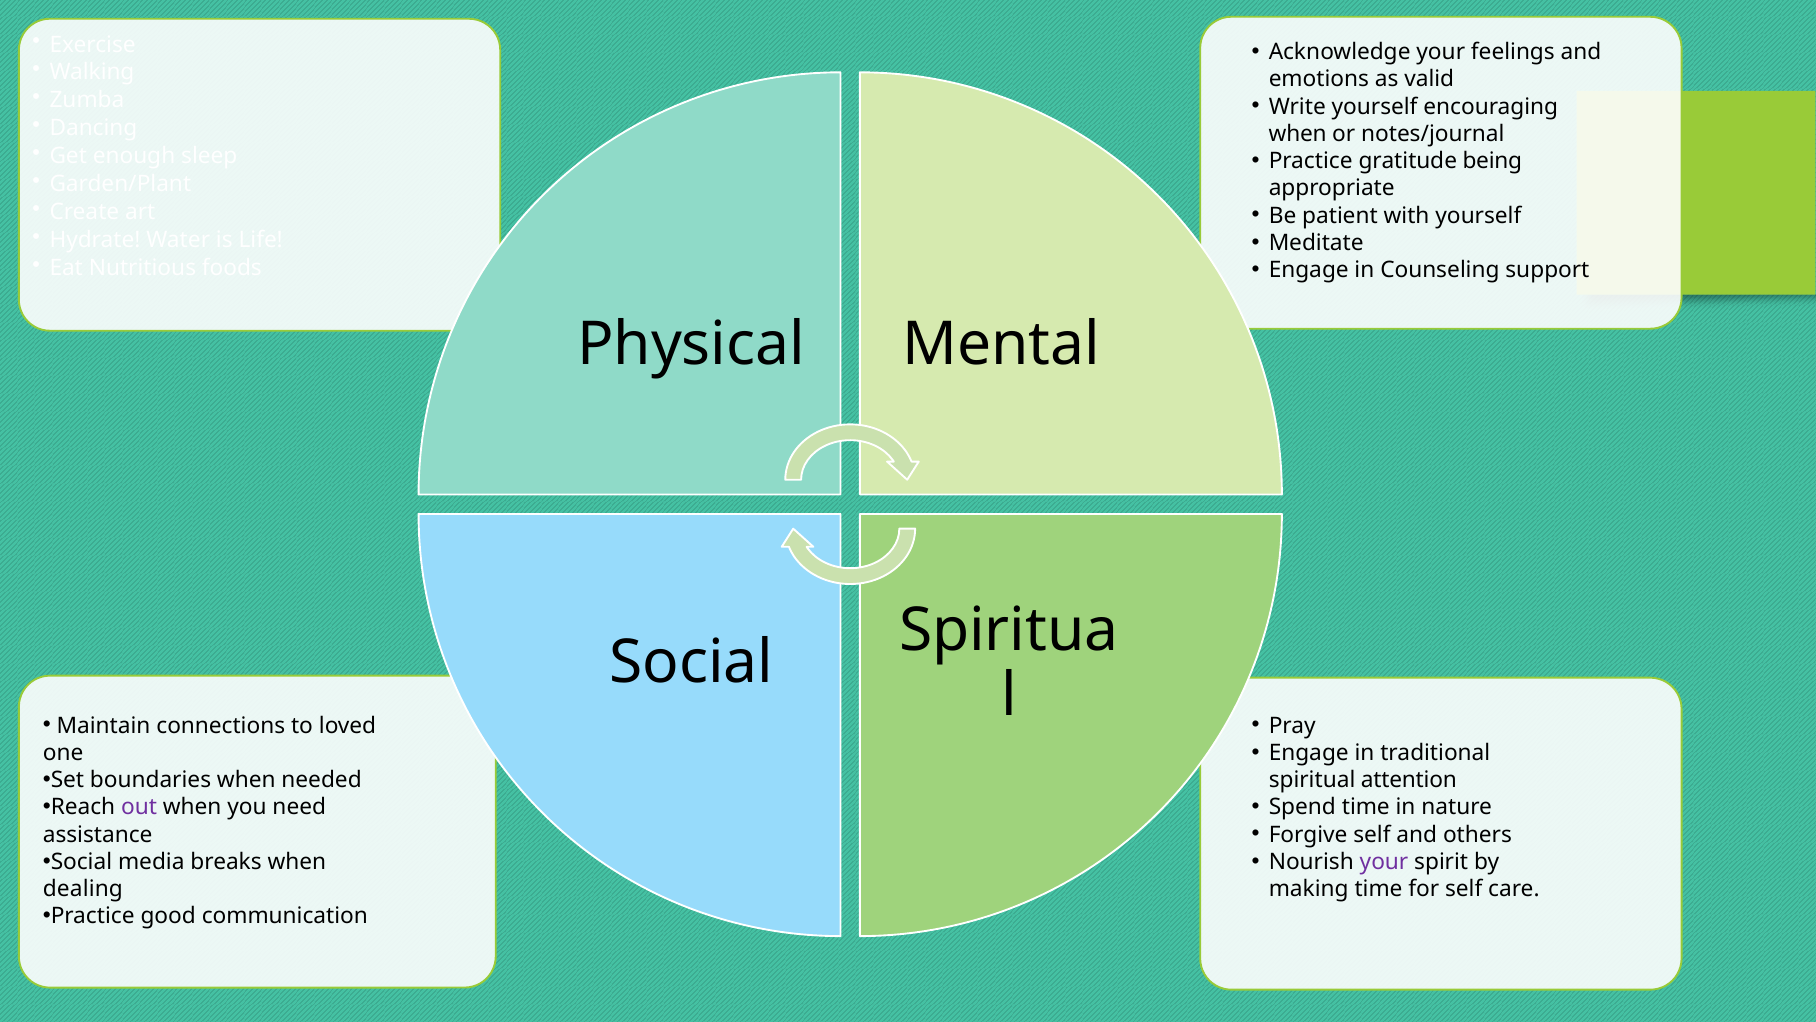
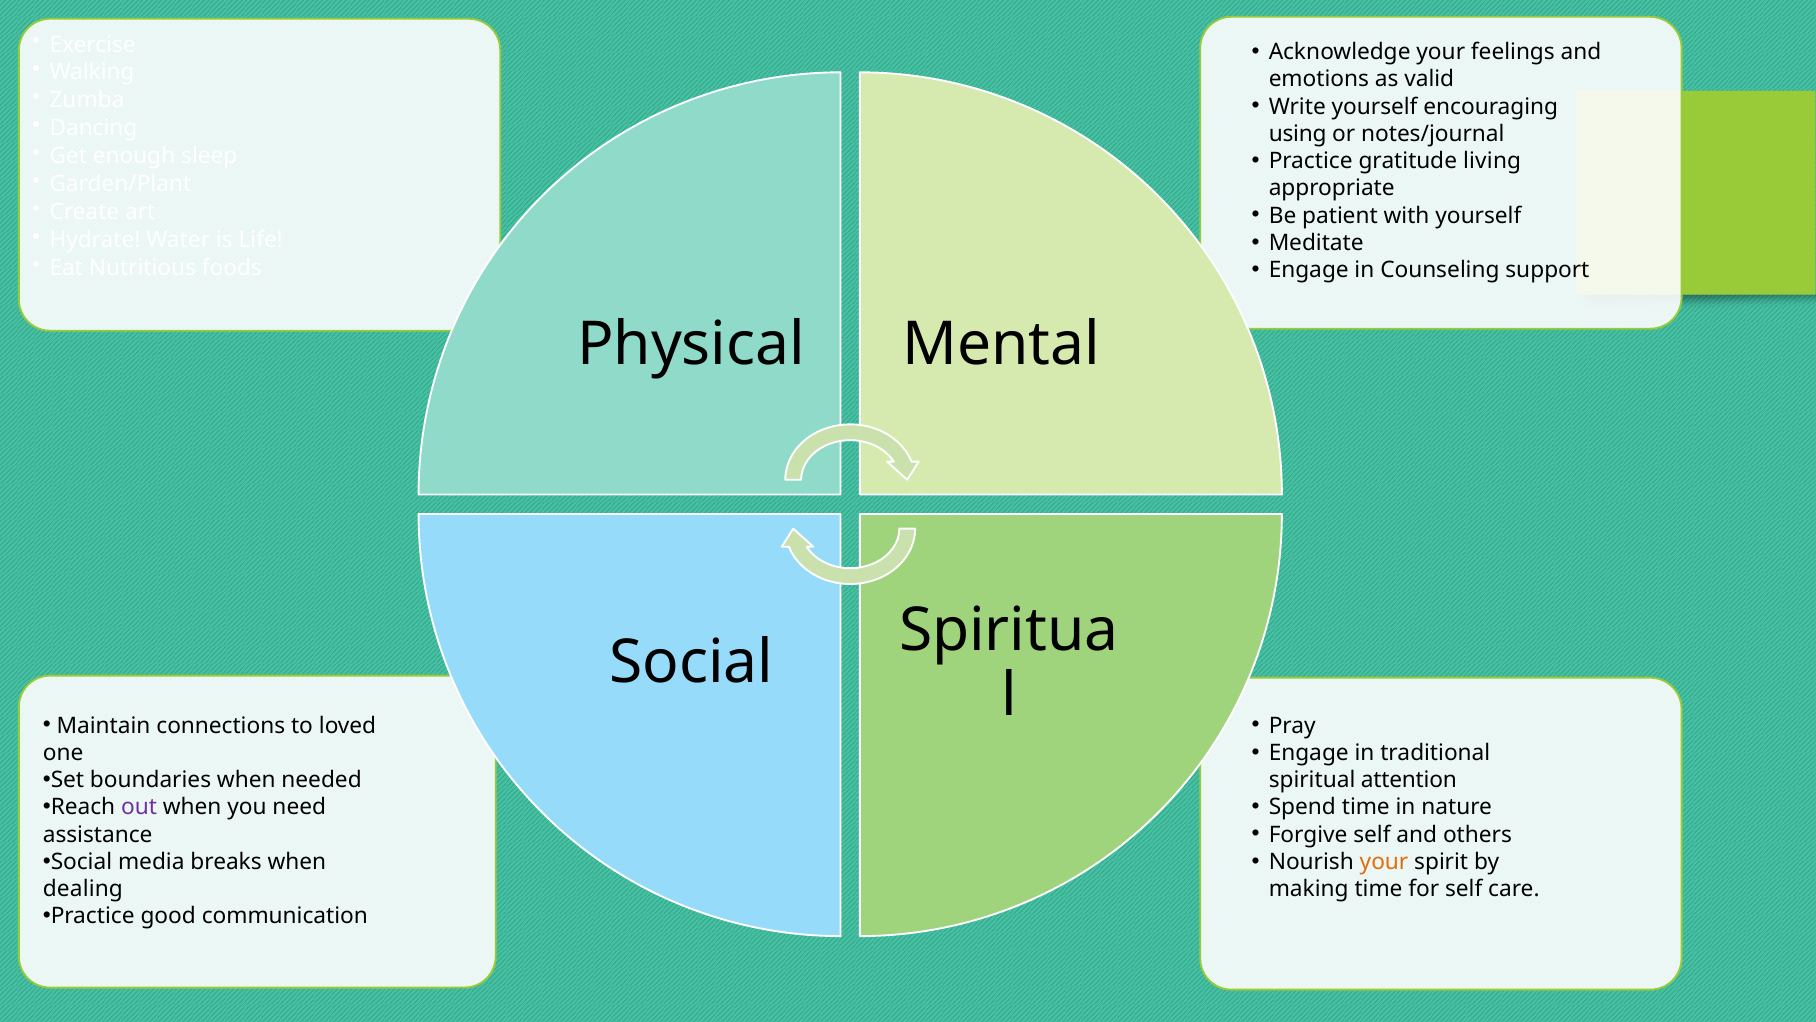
when: when -> using (1298, 134)
being: being -> living (1492, 161)
your colour: purple -> orange (1384, 861)
